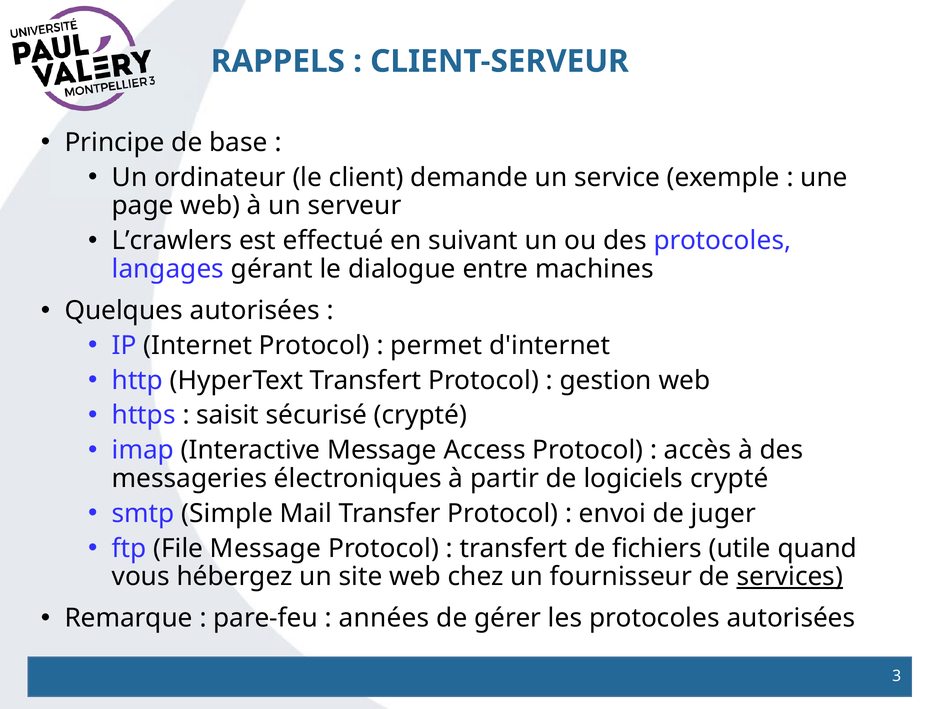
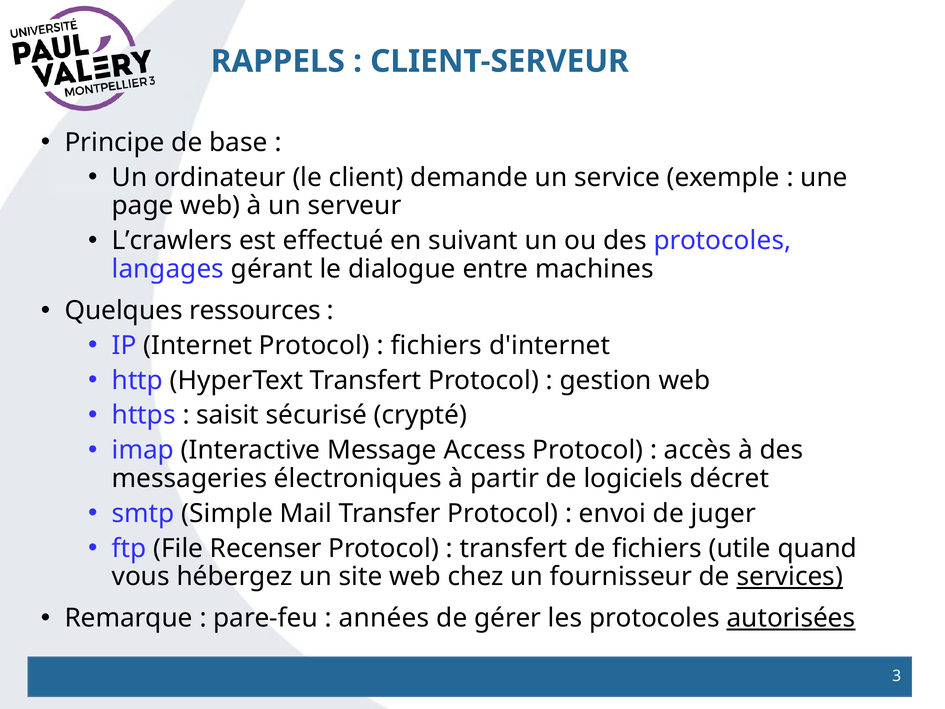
Quelques autorisées: autorisées -> ressources (255, 310)
permet: permet -> fichiers (436, 345)
logiciels crypté: crypté -> décret (729, 478)
File Message: Message -> Recenser (266, 548)
autorisées underline: none -> present (791, 618)
